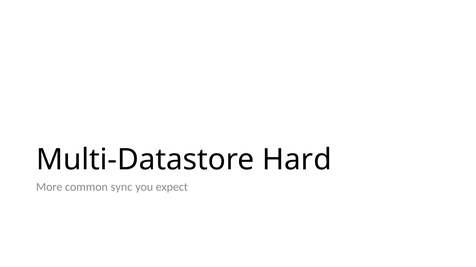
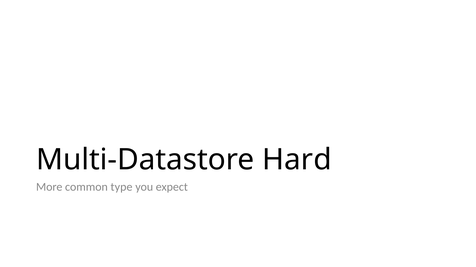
sync: sync -> type (122, 187)
